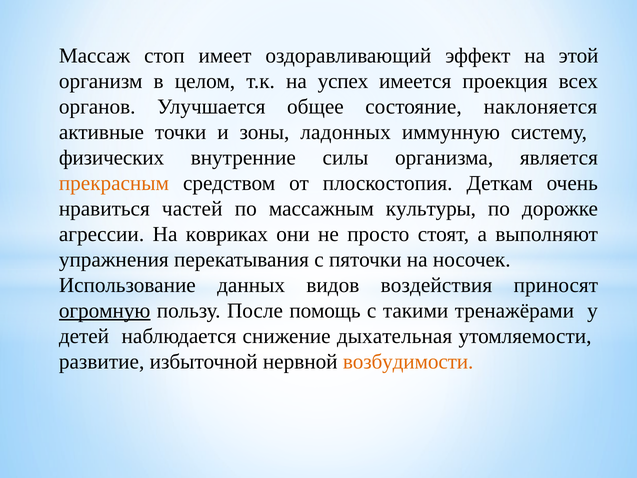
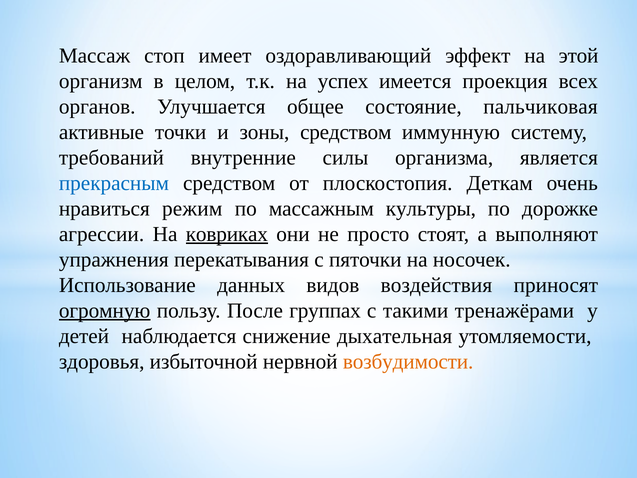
наклоняется: наклоняется -> пальчиковая (540, 107)
зоны ладонных: ладонных -> средством (346, 132)
физических: физических -> требований (111, 157)
прекрасным colour: orange -> blue (114, 183)
частей: частей -> режим (192, 208)
ковриках underline: none -> present (227, 234)
помощь: помощь -> группах (325, 310)
развитие: развитие -> здоровья (102, 361)
